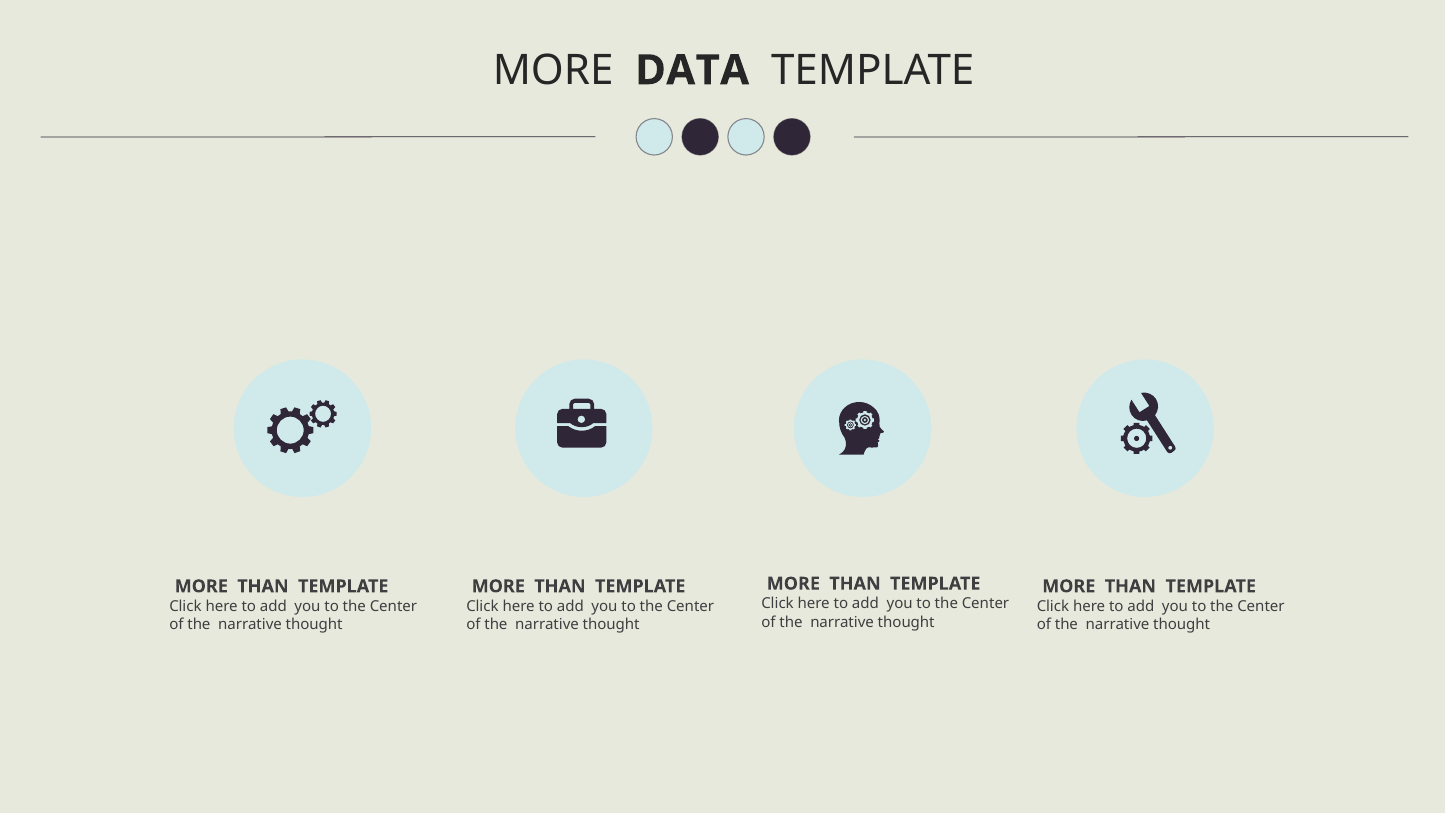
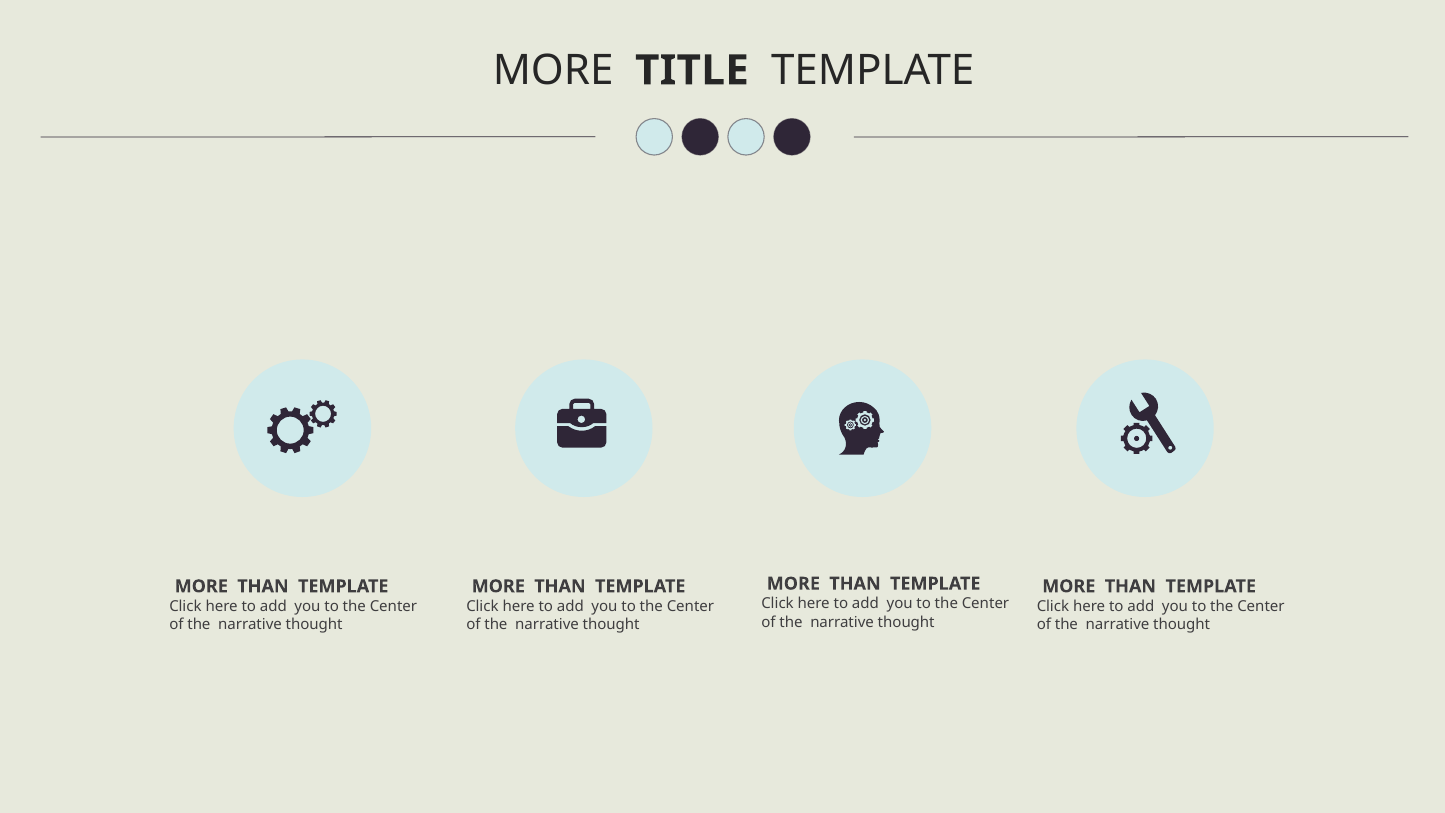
DATA: DATA -> TITLE (692, 70)
